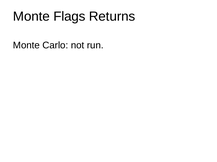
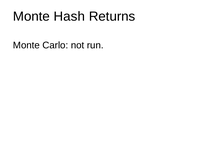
Flags: Flags -> Hash (69, 16)
